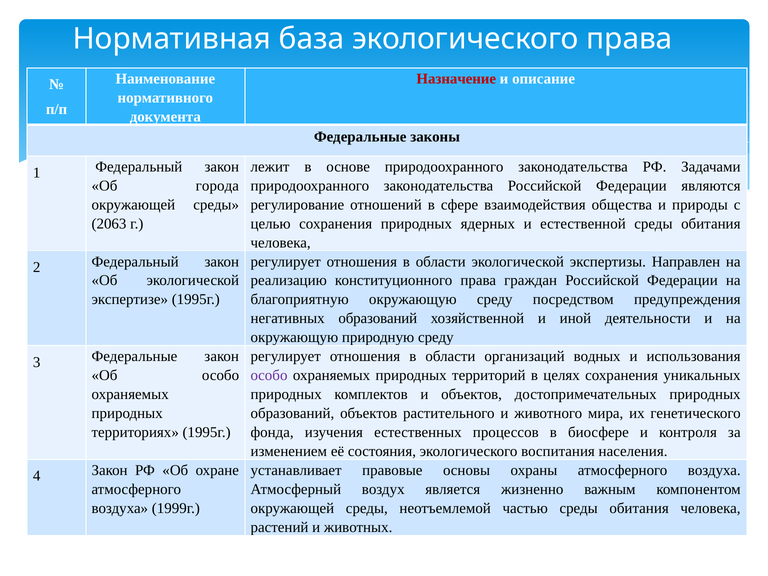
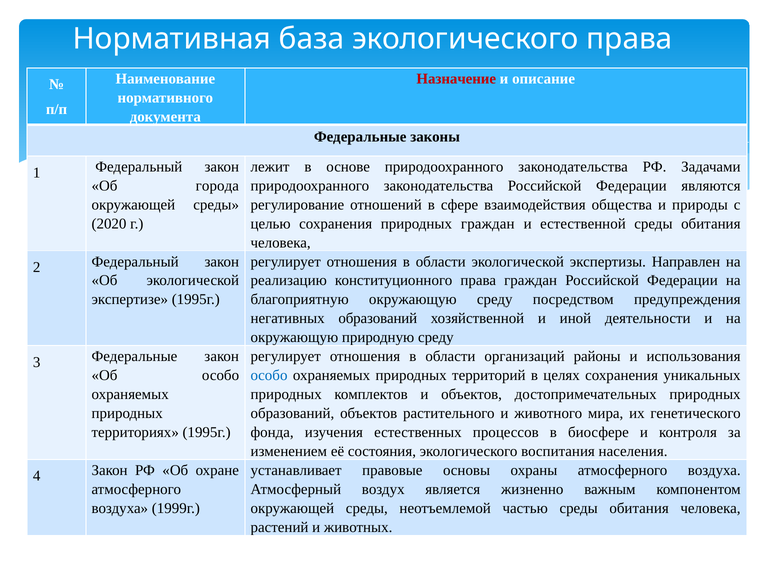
2063: 2063 -> 2020 (109, 224)
природных ядерных: ядерных -> граждан (488, 224)
водных: водных -> районы (597, 356)
особо colour: purple -> blue (269, 375)
